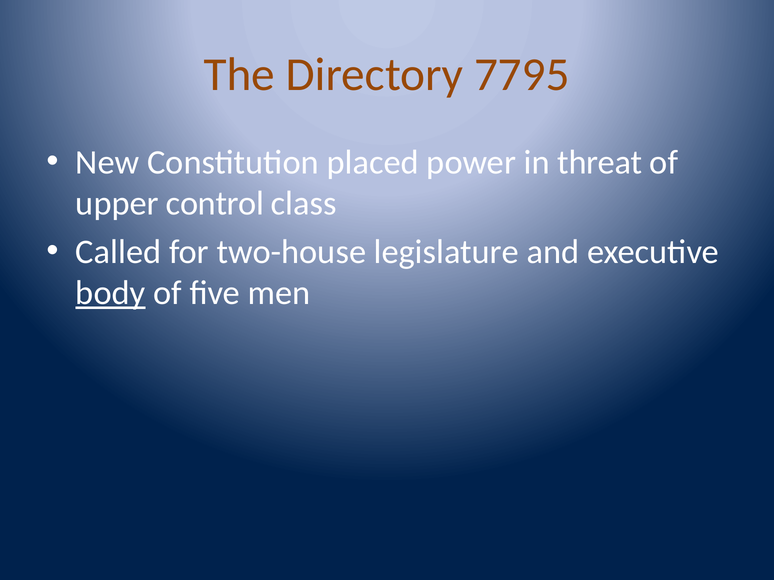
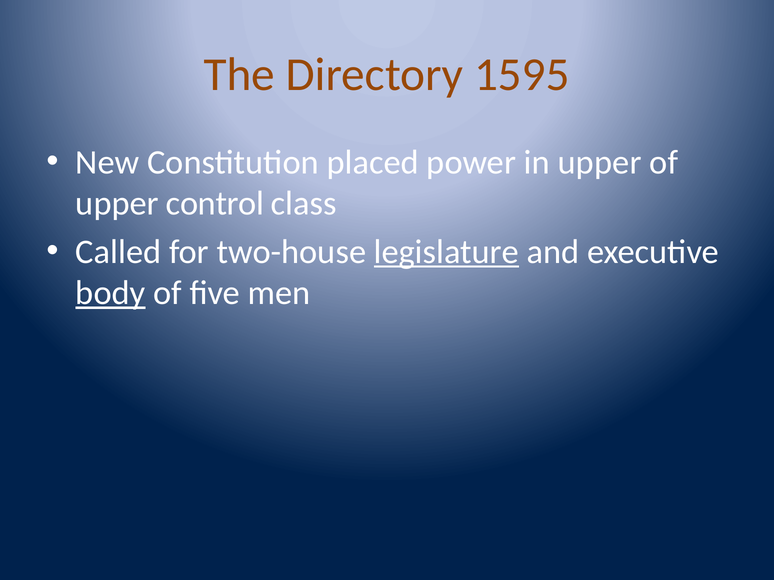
7795: 7795 -> 1595 (522, 75)
in threat: threat -> upper (600, 162)
legislature underline: none -> present (446, 252)
